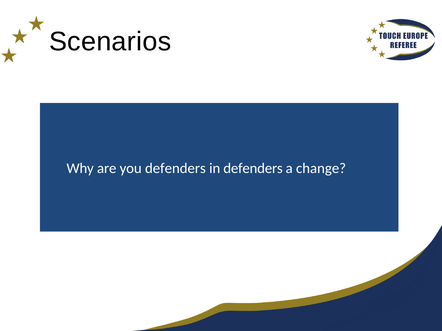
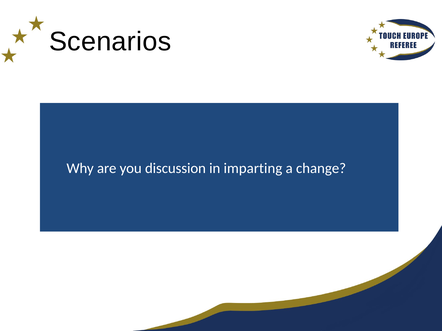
you defenders: defenders -> discussion (175, 169)
in defenders: defenders -> imparting (253, 169)
